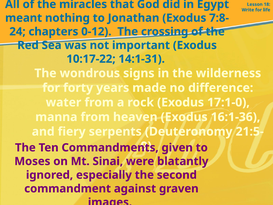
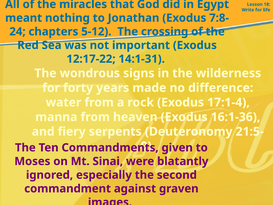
0-12: 0-12 -> 5-12 (96, 32)
10:17-22: 10:17-22 -> 12:17-22 (91, 59)
17:1-0: 17:1-0 -> 17:1-4 (228, 102)
